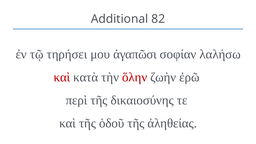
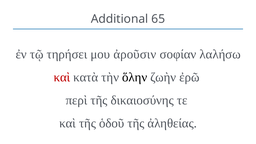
82: 82 -> 65 (158, 19)
ἀγαπῶσι: ἀγαπῶσι -> ἀροῦσιν (135, 54)
ὅλην colour: red -> black (135, 77)
